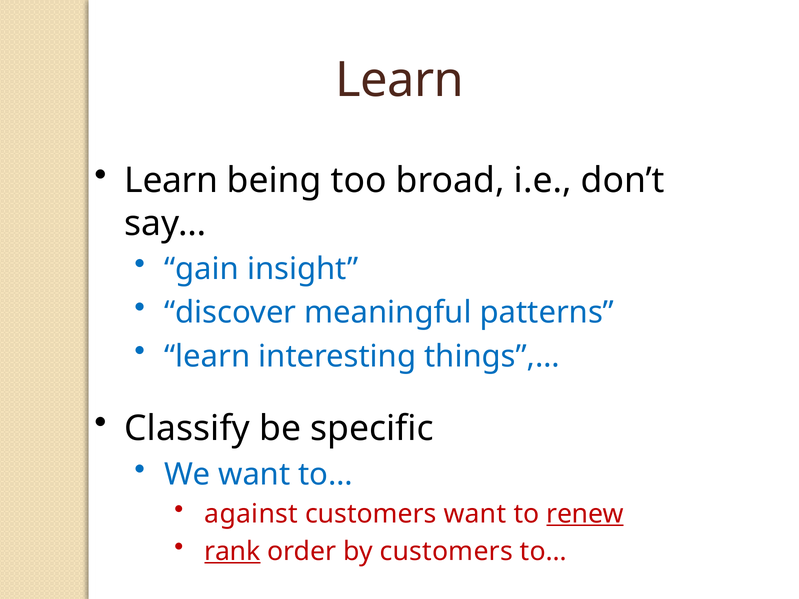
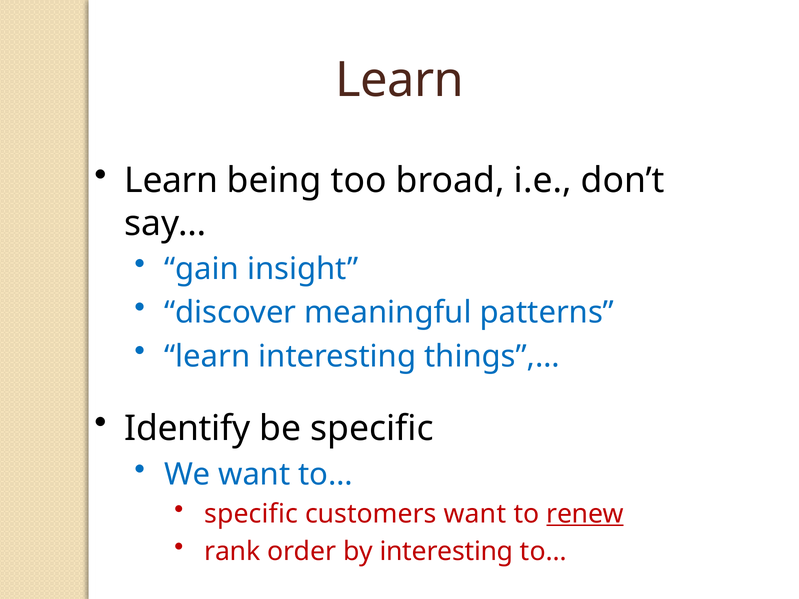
Classify: Classify -> Identify (187, 429)
against: against -> specific (251, 514)
rank underline: present -> none (232, 551)
by customers: customers -> interesting (446, 551)
